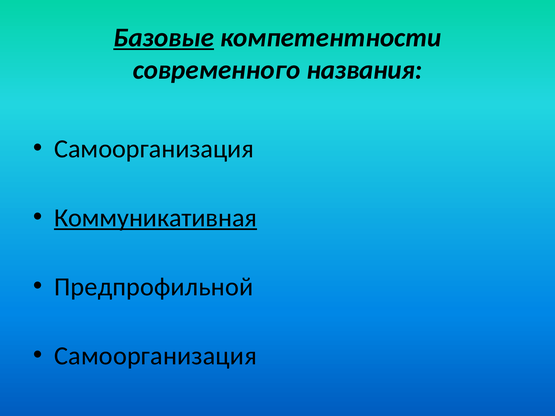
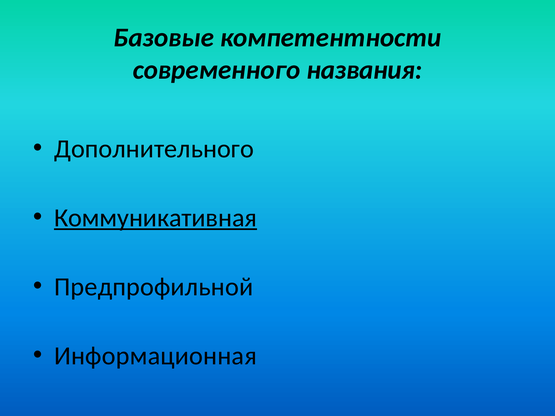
Базовые underline: present -> none (164, 38)
Самоорганизация: Самоорганизация -> Дополнительного (154, 149)
Самоорганизация: Самоорганизация -> Информационная (155, 356)
